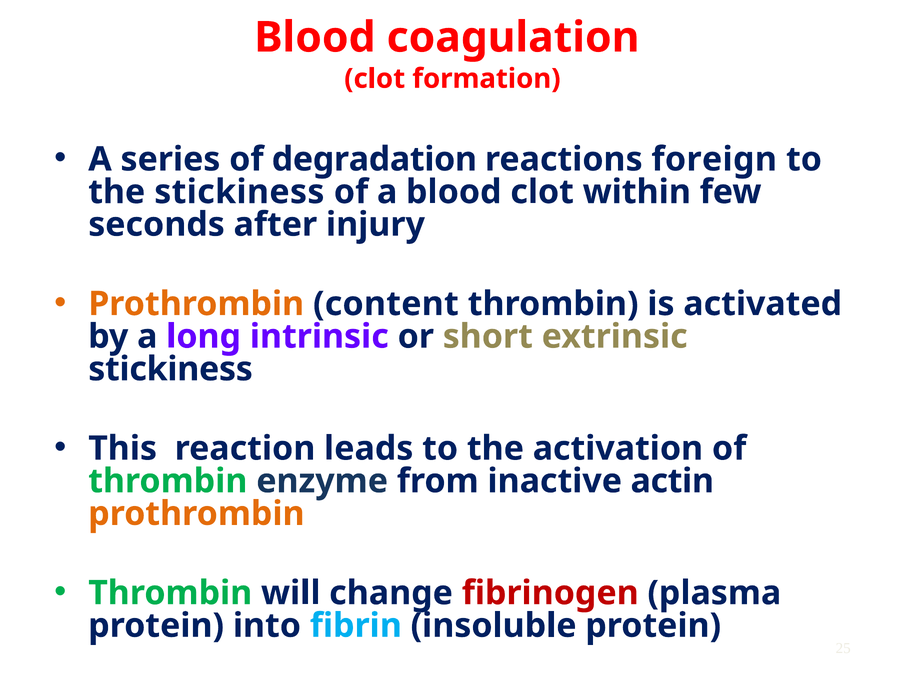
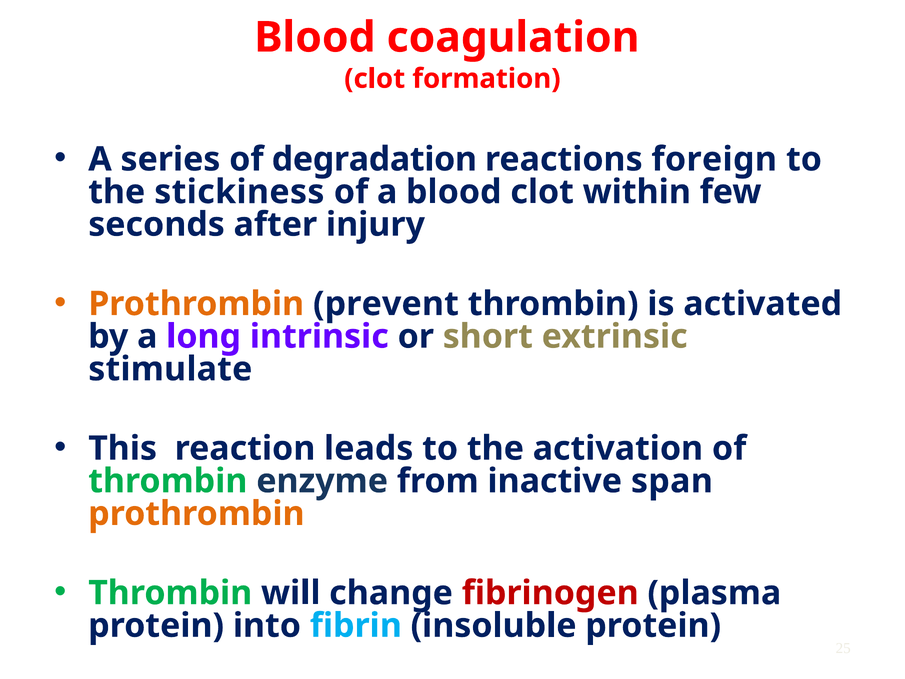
content: content -> prevent (386, 304)
stickiness: stickiness -> stimulate (170, 369)
actin: actin -> span (672, 481)
